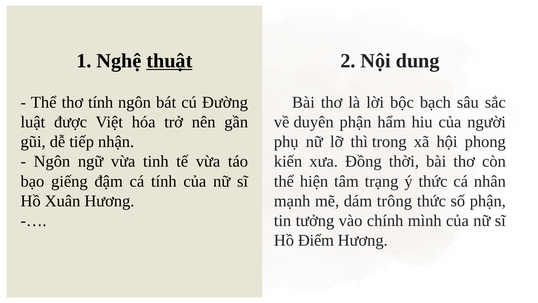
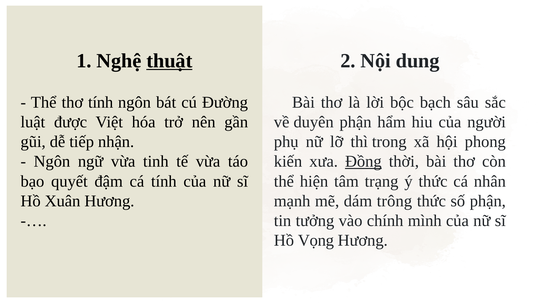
Đồng underline: none -> present (363, 161)
giếng: giếng -> quyết (69, 181)
Điểm: Điểm -> Vọng (316, 240)
